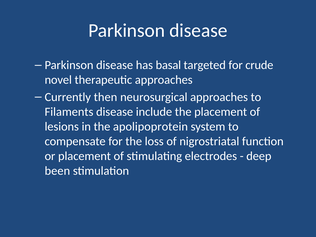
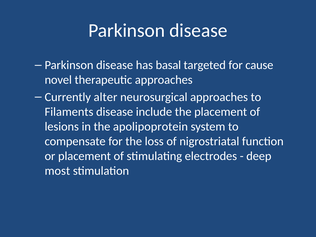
crude: crude -> cause (259, 65)
then: then -> alter (106, 97)
been: been -> most (57, 171)
